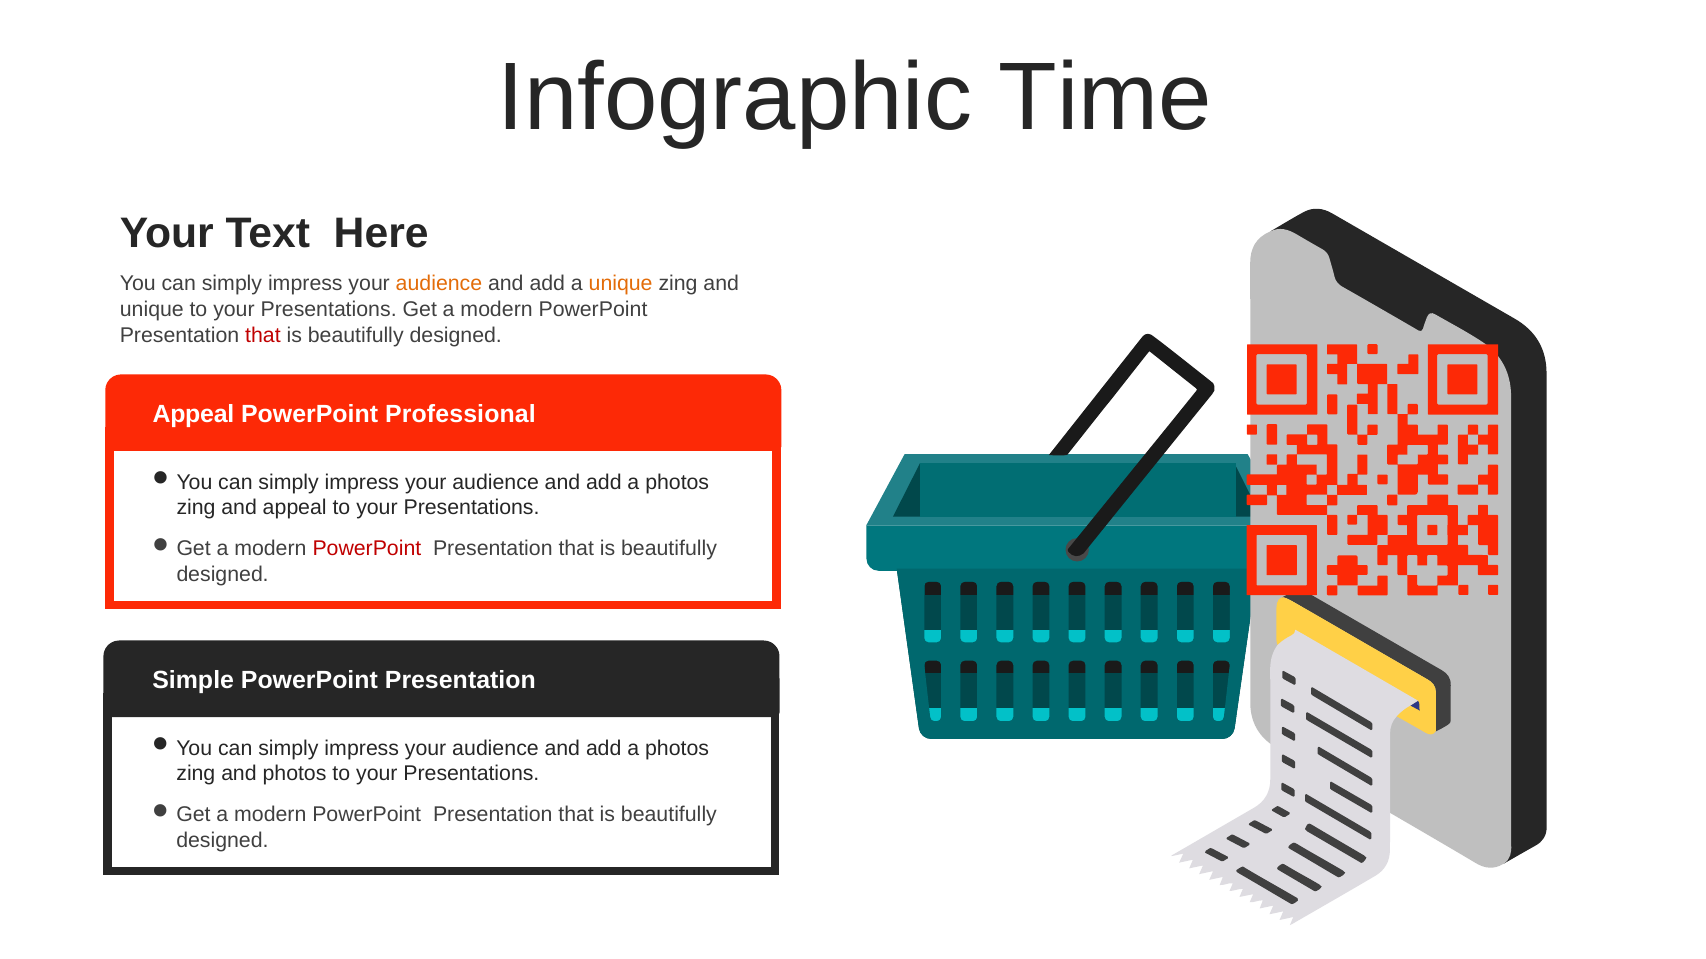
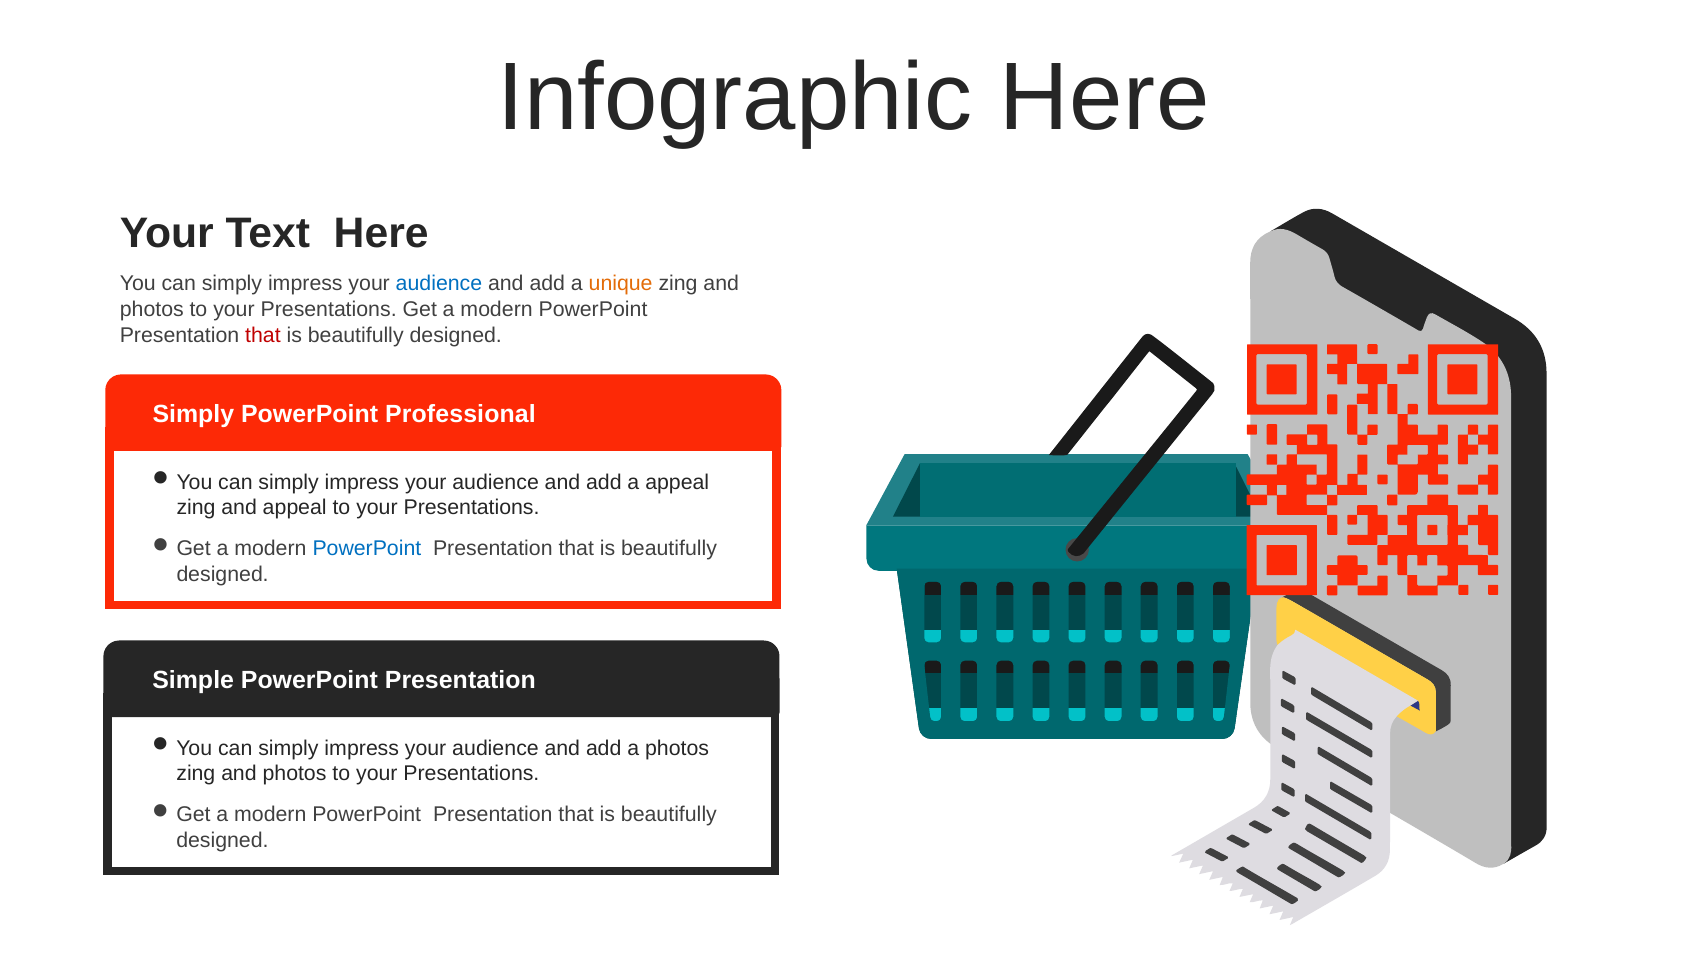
Infographic Time: Time -> Here (1105, 98)
audience colour: orange -> blue (439, 284)
unique: unique -> photos (152, 310)
Appeal: Appeal -> Simply (193, 415)
photos: photos -> appeal (677, 483)
PowerPoint colour: red -> blue (367, 549)
